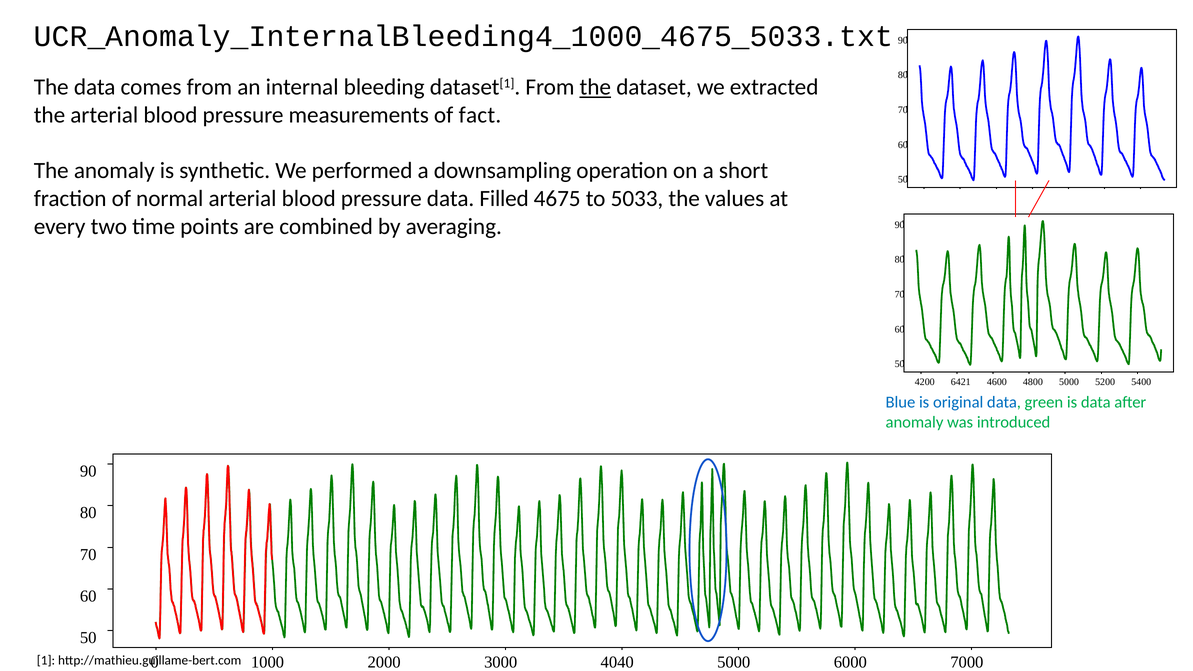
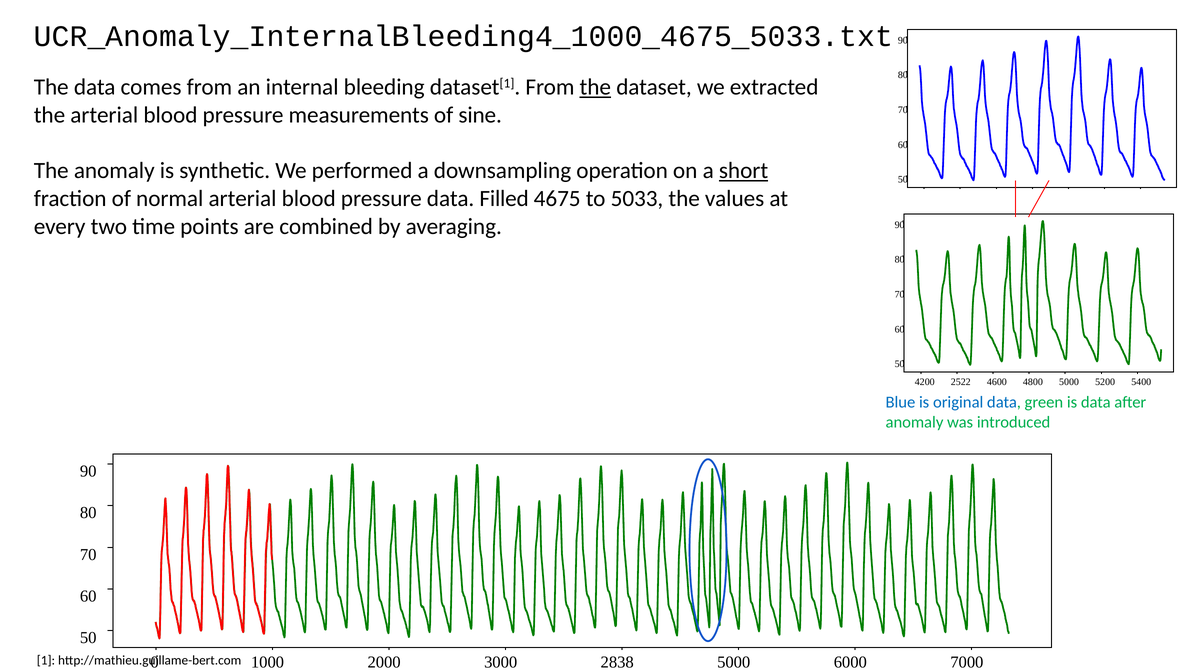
fact: fact -> sine (480, 115)
short underline: none -> present (744, 171)
6421: 6421 -> 2522 (961, 382)
4040: 4040 -> 2838 (617, 662)
